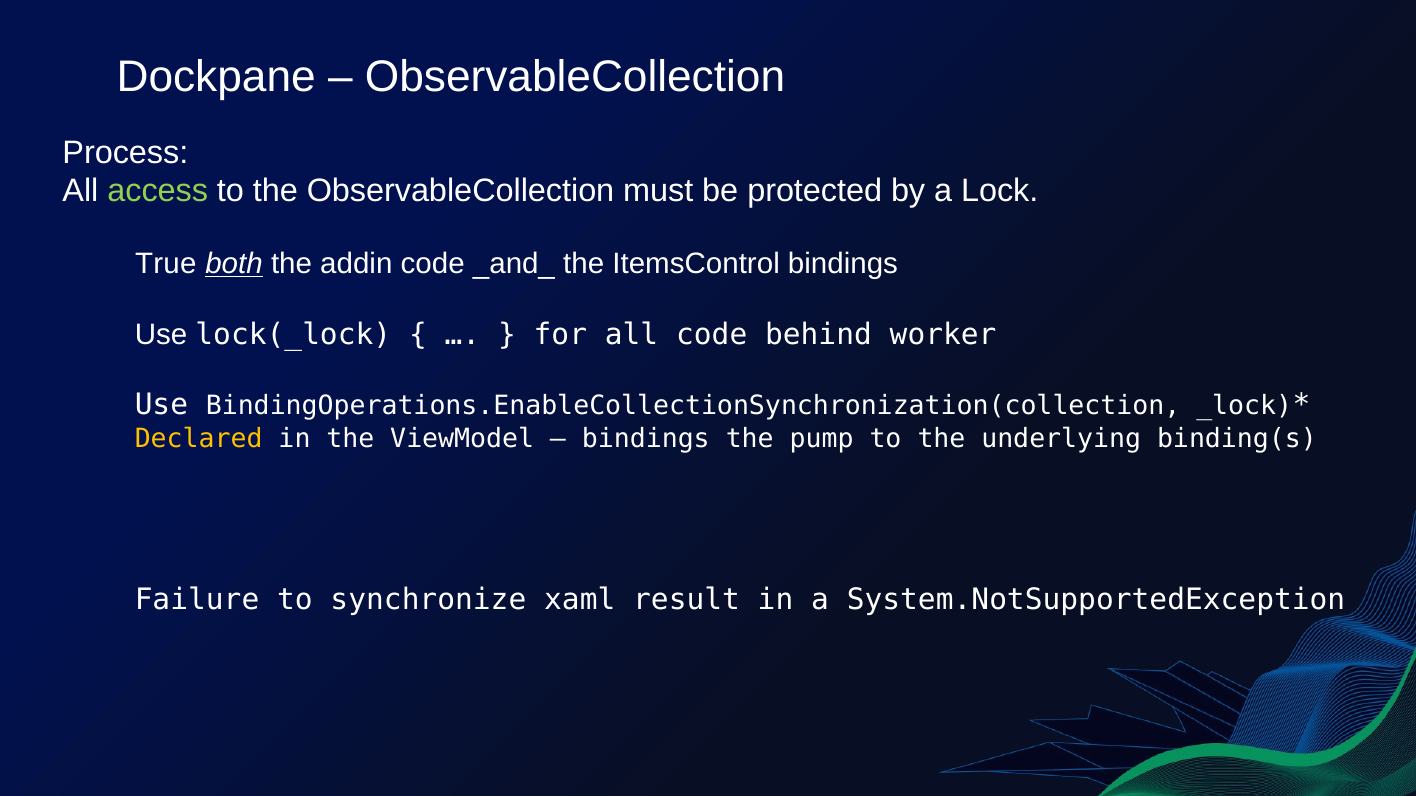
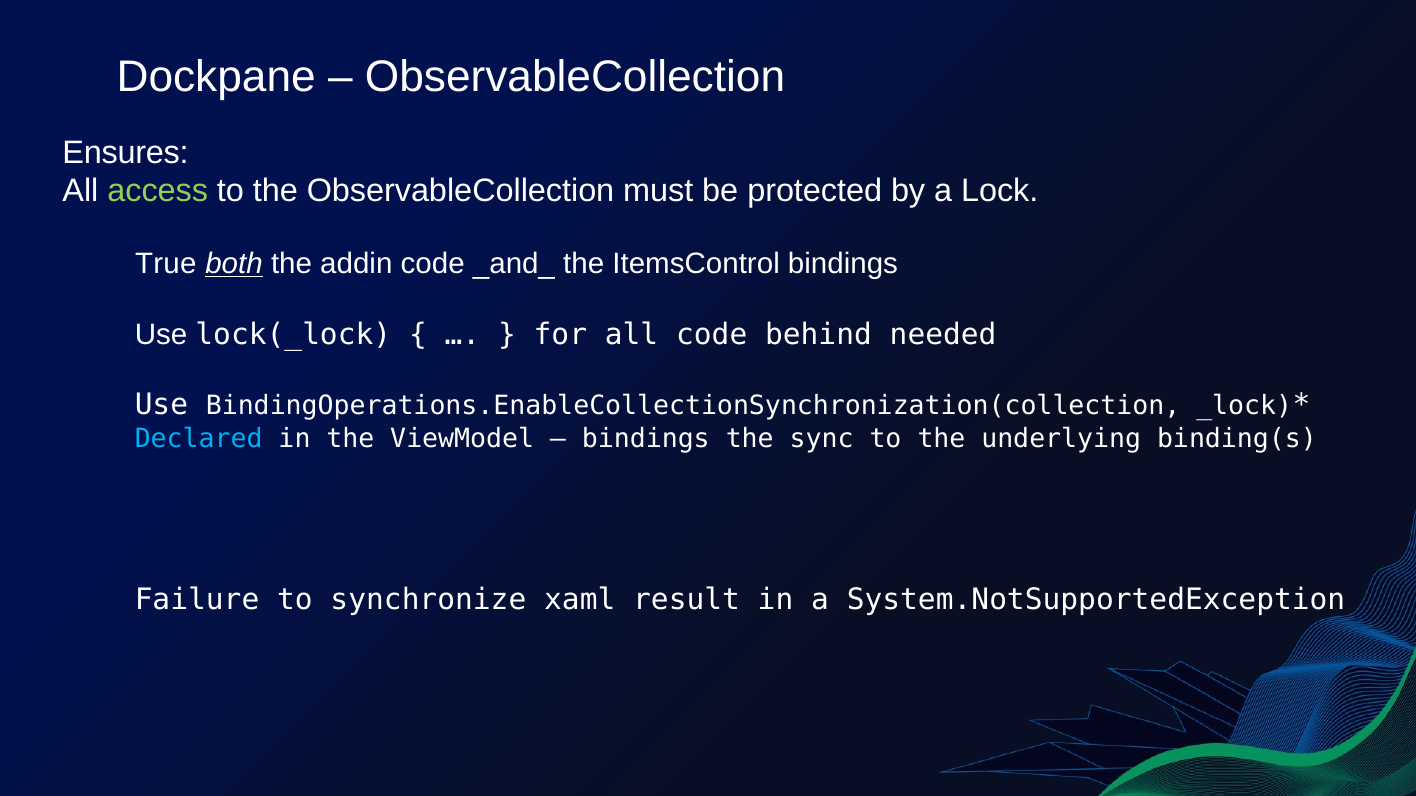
Process: Process -> Ensures (126, 152)
worker: worker -> needed (943, 335)
Declared colour: yellow -> light blue (199, 439)
pump: pump -> sync (822, 439)
